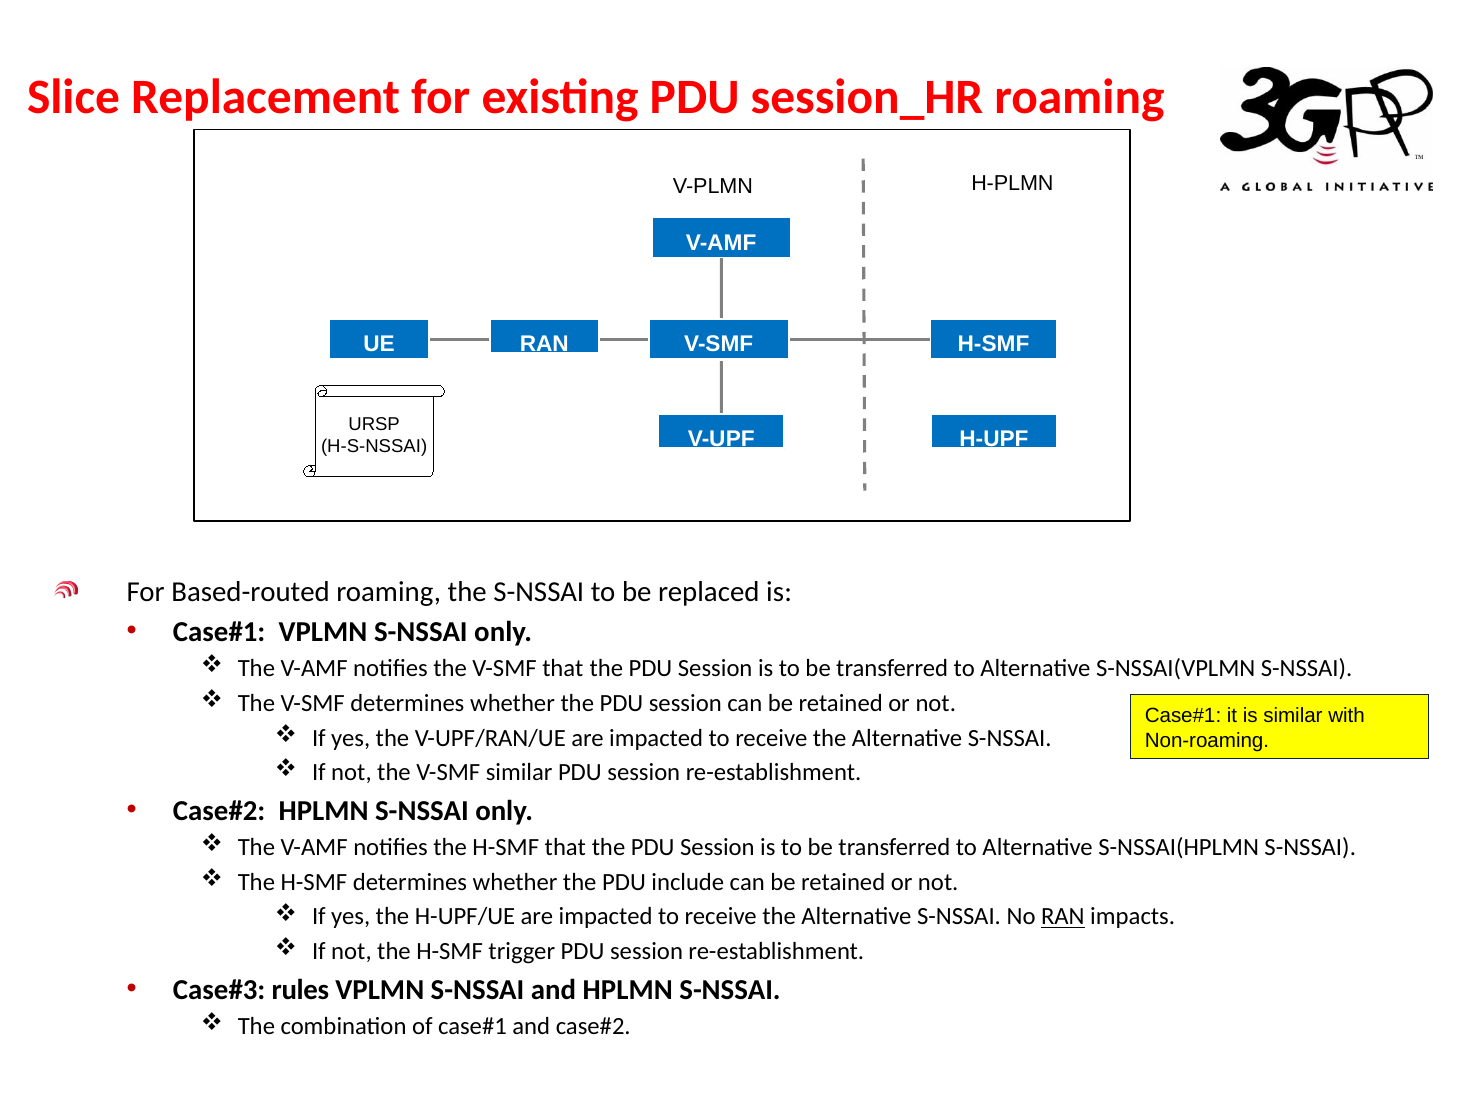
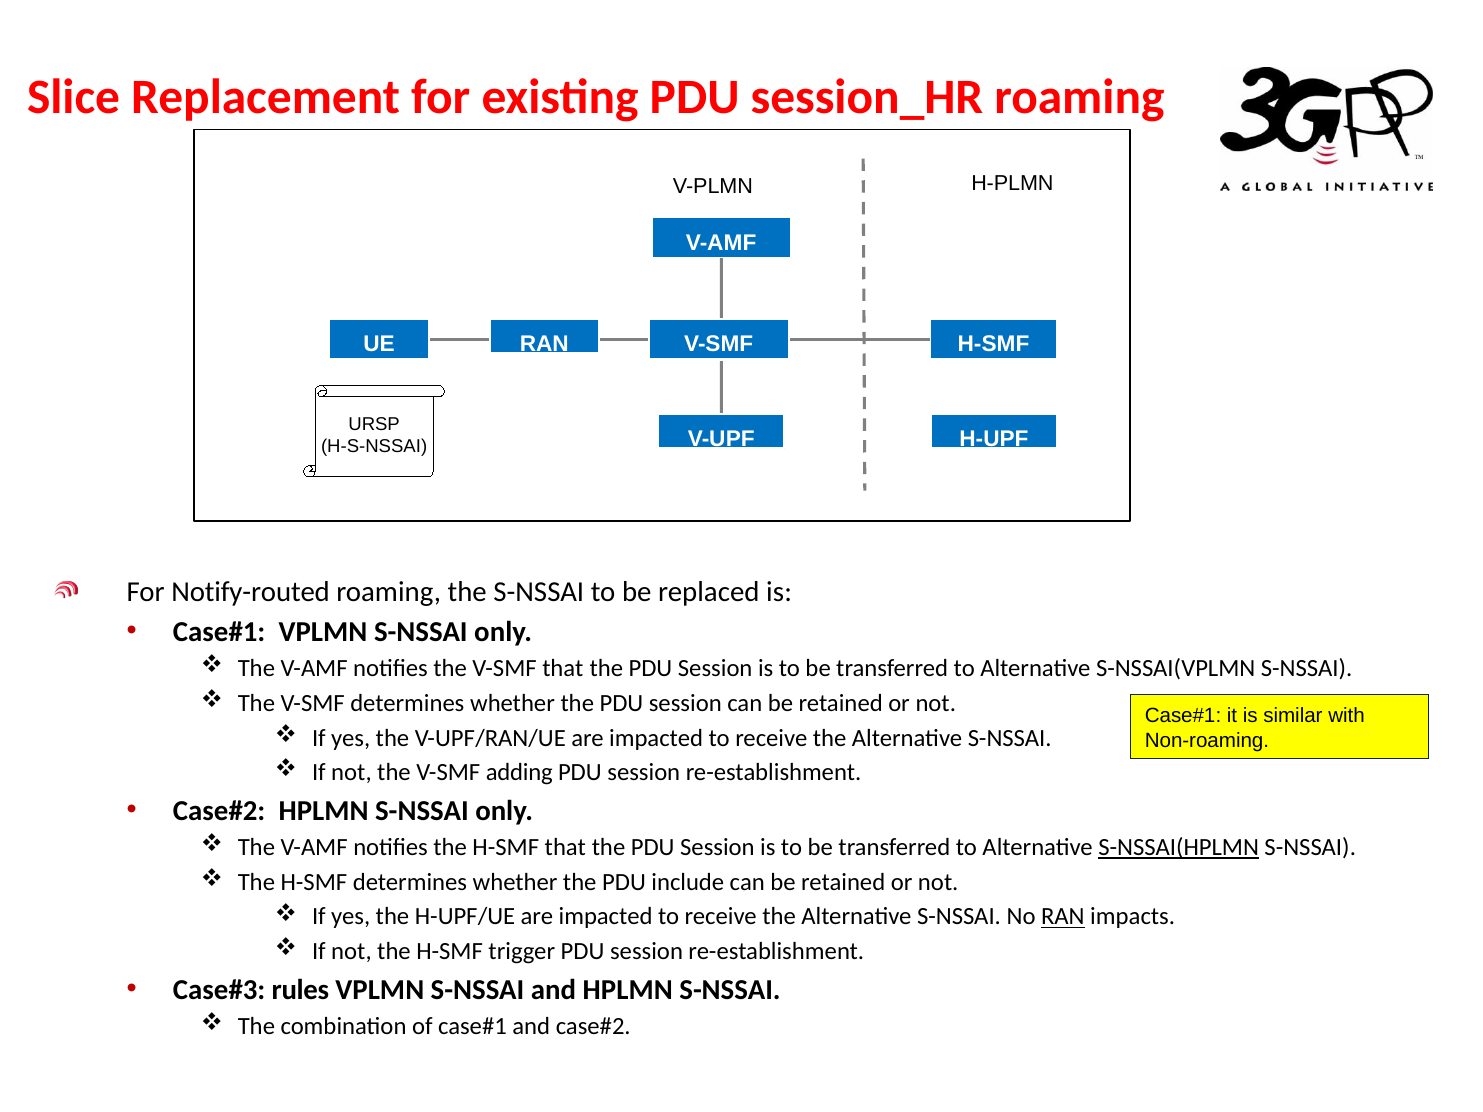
Based-routed: Based-routed -> Notify-routed (251, 592)
V-SMF similar: similar -> adding (519, 773)
S-NSSAI(HPLMN underline: none -> present (1179, 848)
